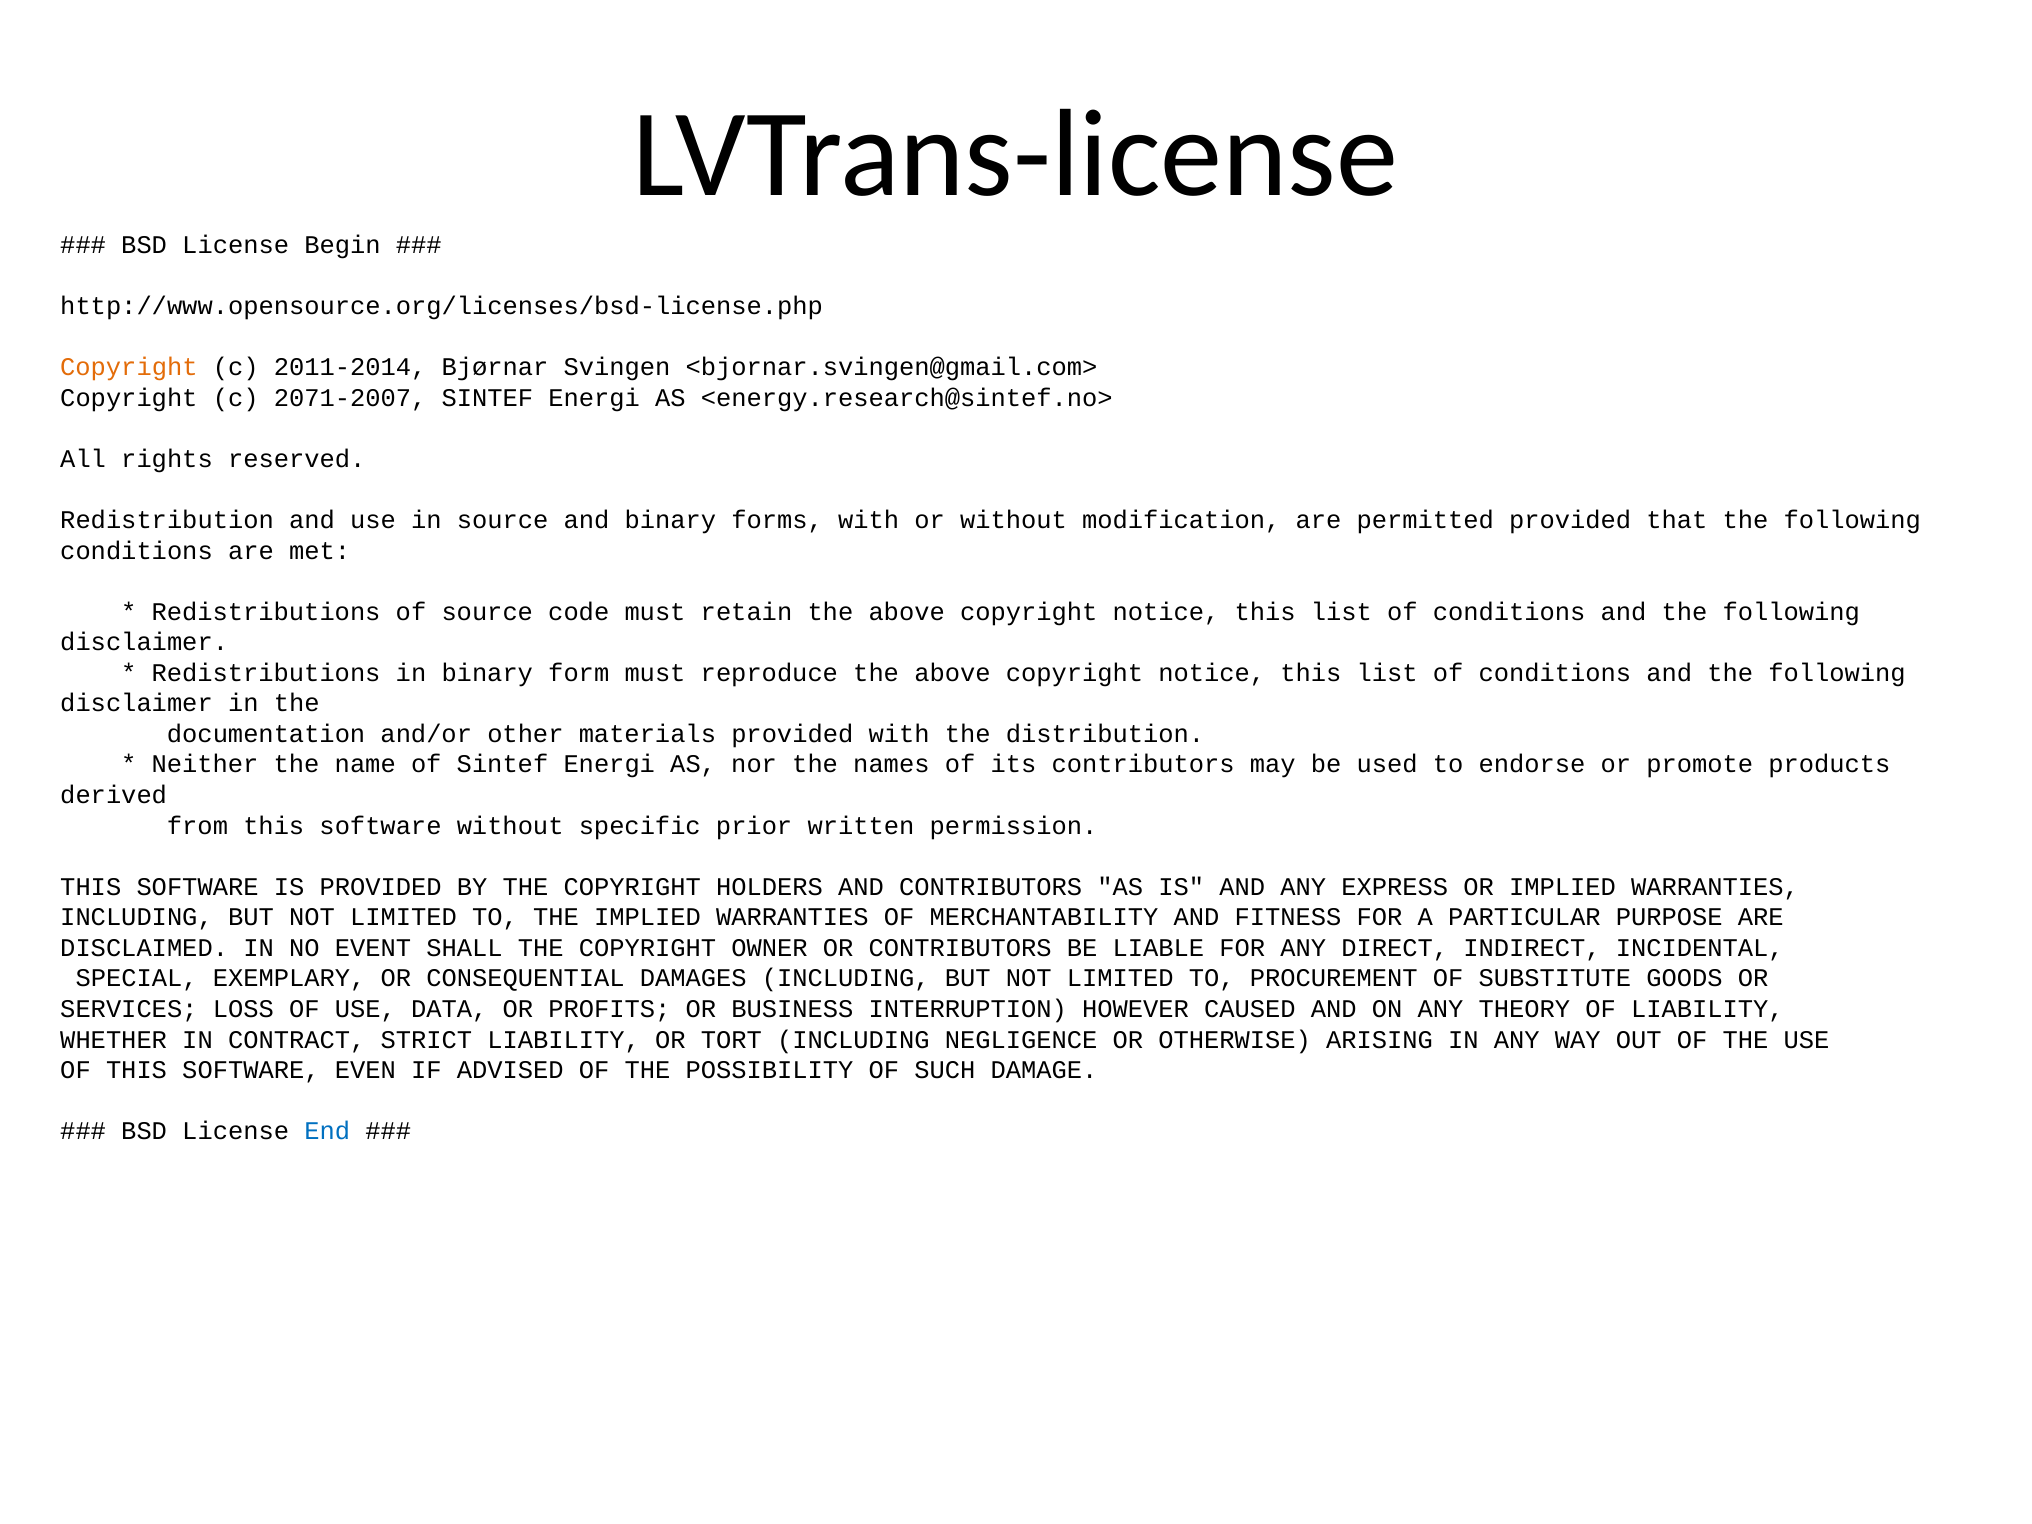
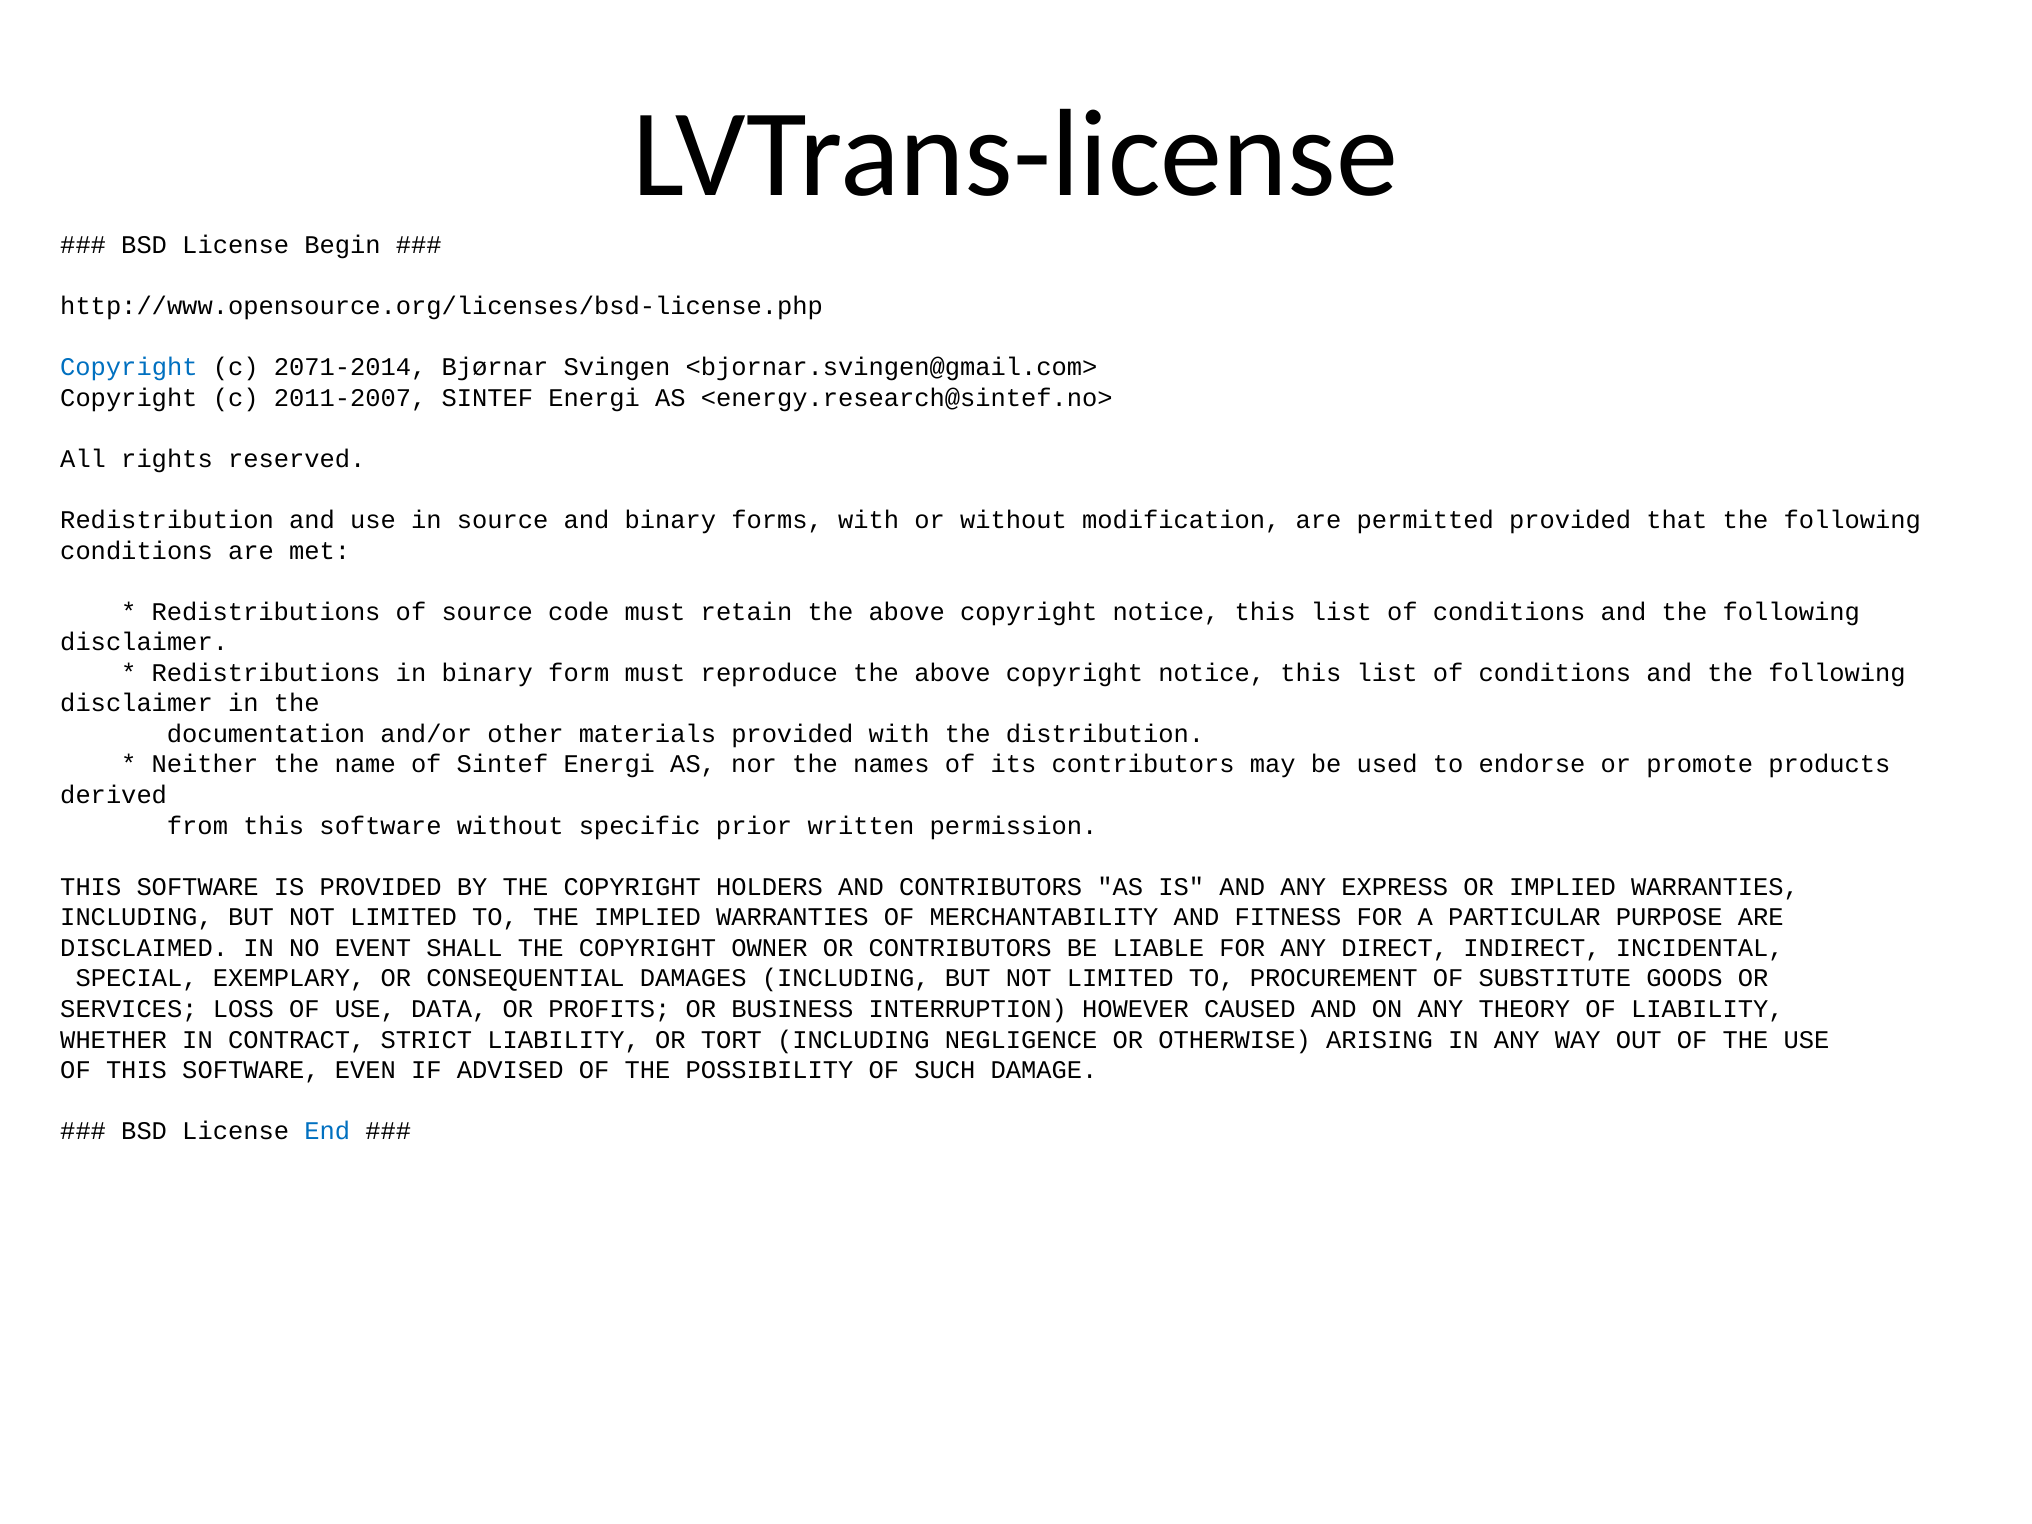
Copyright colour: orange -> blue (129, 367)
2011-2014: 2011-2014 -> 2071-2014 (350, 367)
2071-2007: 2071-2007 -> 2011-2007 (350, 398)
